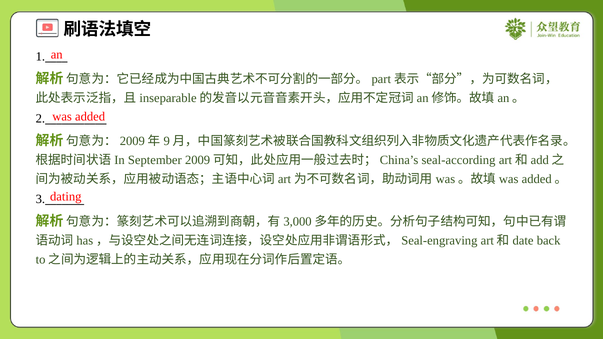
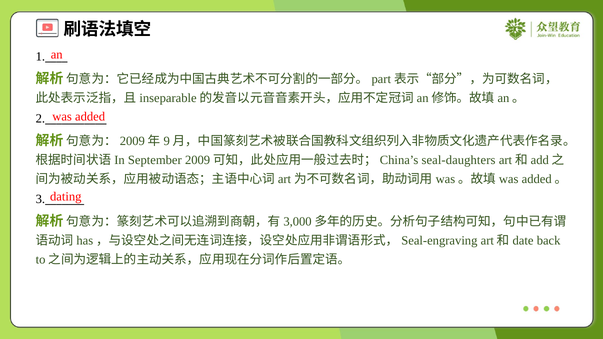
seal-according: seal-according -> seal-daughters (458, 160)
